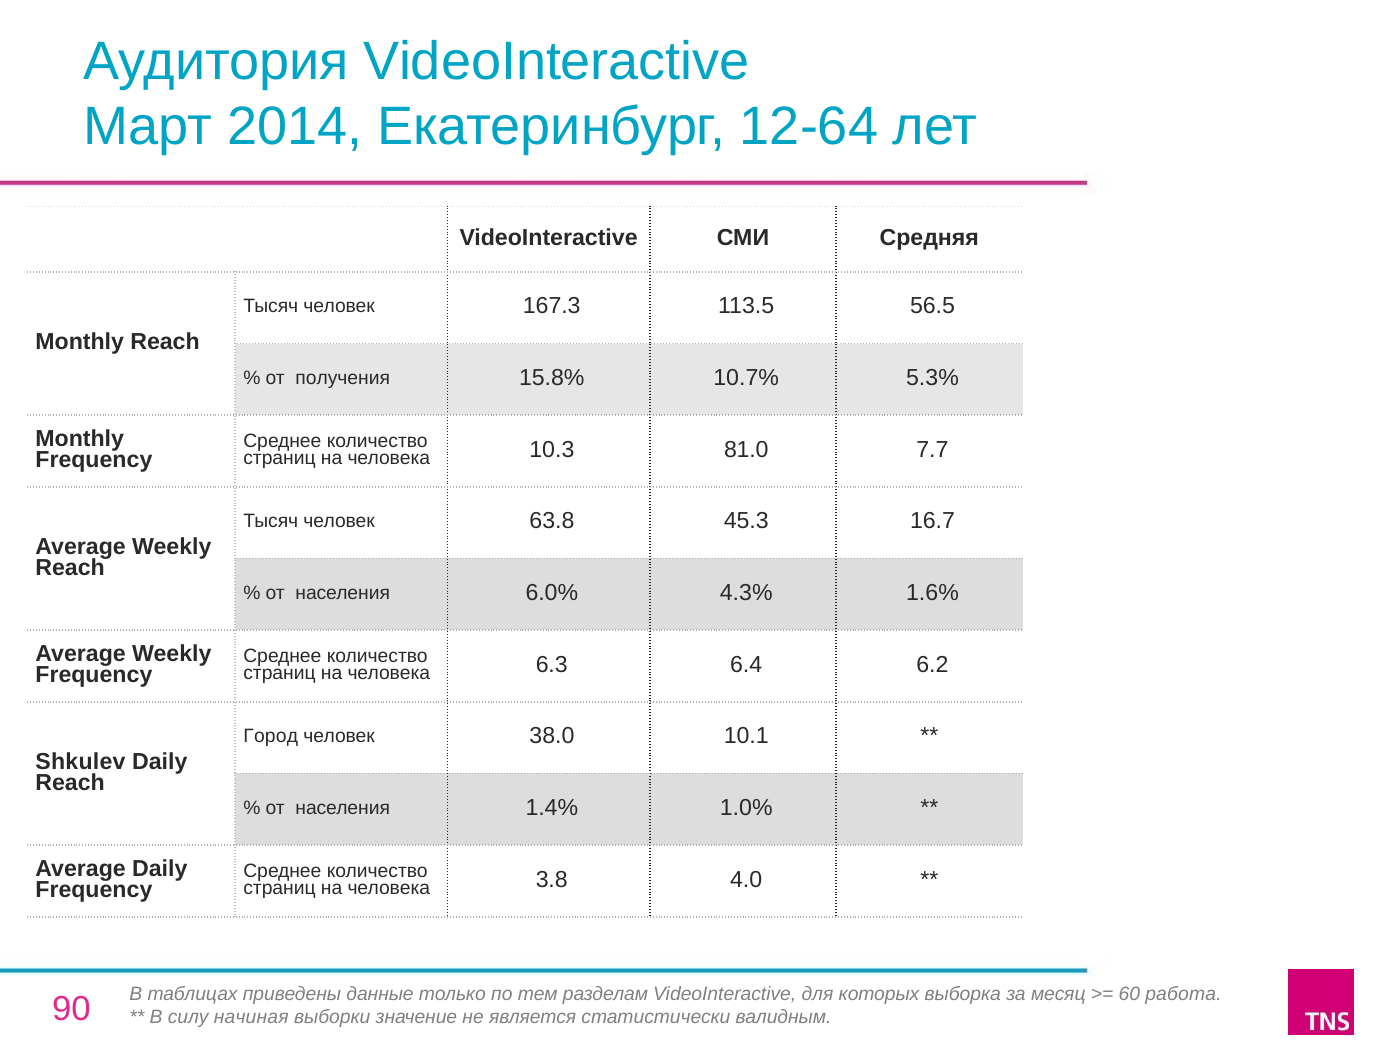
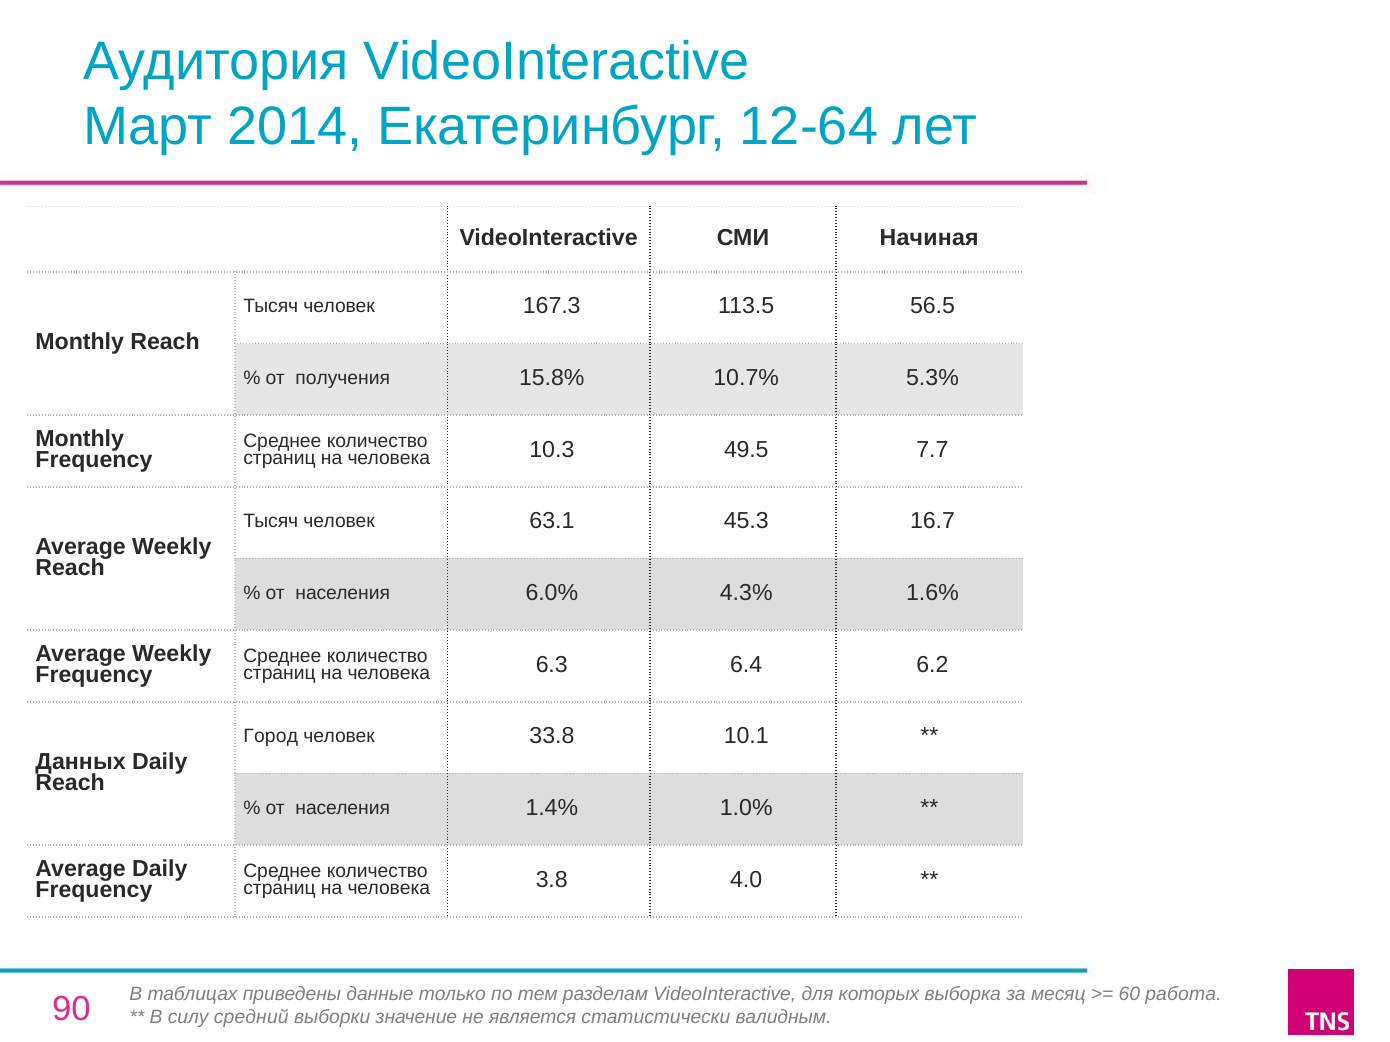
Средняя: Средняя -> Начиная (929, 238)
81.0: 81.0 -> 49.5 (746, 450)
63.8: 63.8 -> 63.1 (552, 521)
38.0: 38.0 -> 33.8 (552, 737)
Shkulev: Shkulev -> Данных (81, 762)
начиная: начиная -> средний (251, 1018)
